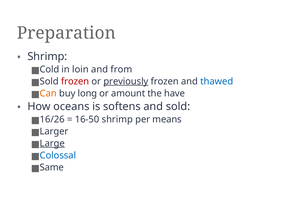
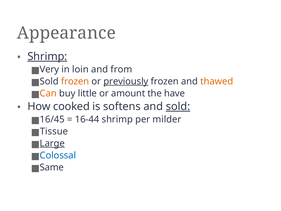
Preparation: Preparation -> Appearance (66, 33)
Shrimp underline: none -> present (47, 56)
Cold: Cold -> Very (49, 69)
frozen colour: red -> orange (75, 81)
thawed colour: blue -> orange (217, 81)
long: long -> little (87, 93)
oceans: oceans -> cooked (71, 106)
sold underline: none -> present (178, 106)
16/26: 16/26 -> 16/45 (52, 119)
16-50: 16-50 -> 16-44 (87, 119)
means: means -> milder (167, 119)
Larger: Larger -> Tissue (54, 131)
